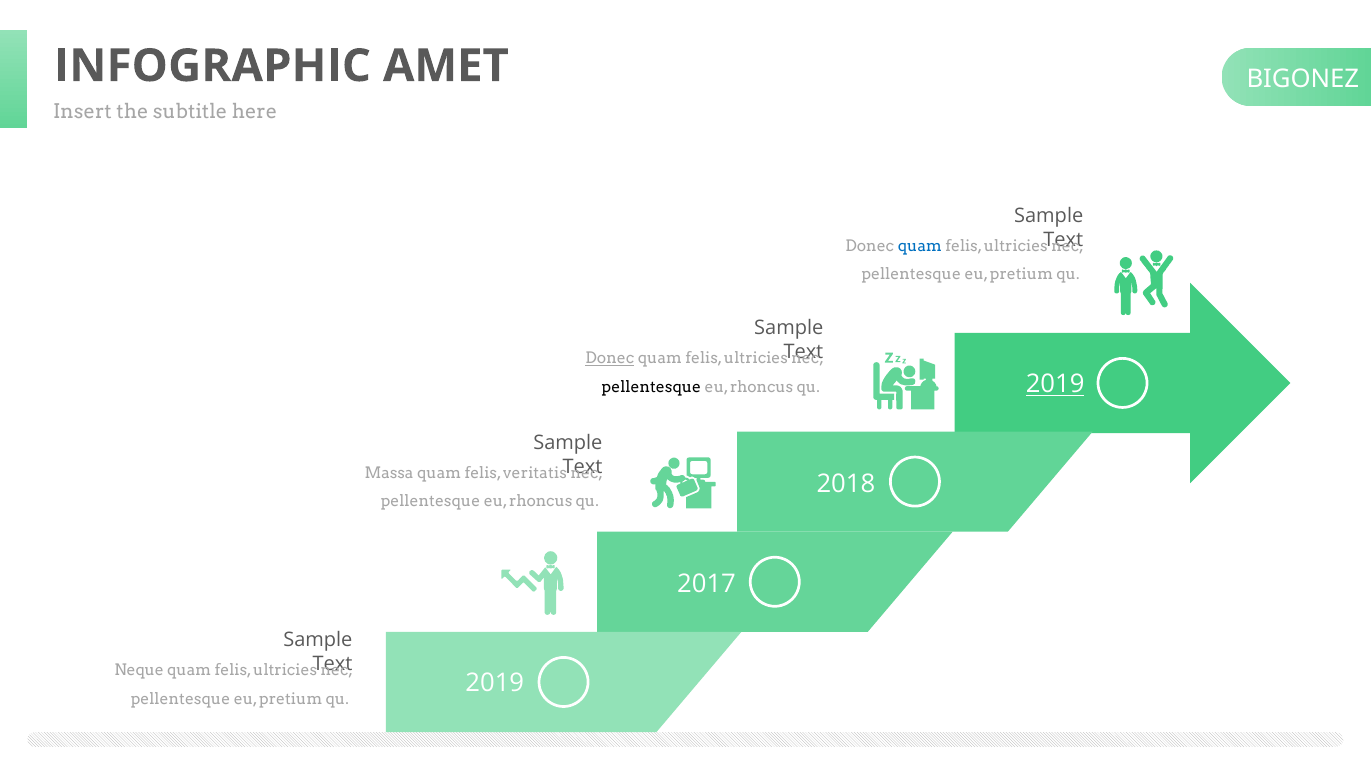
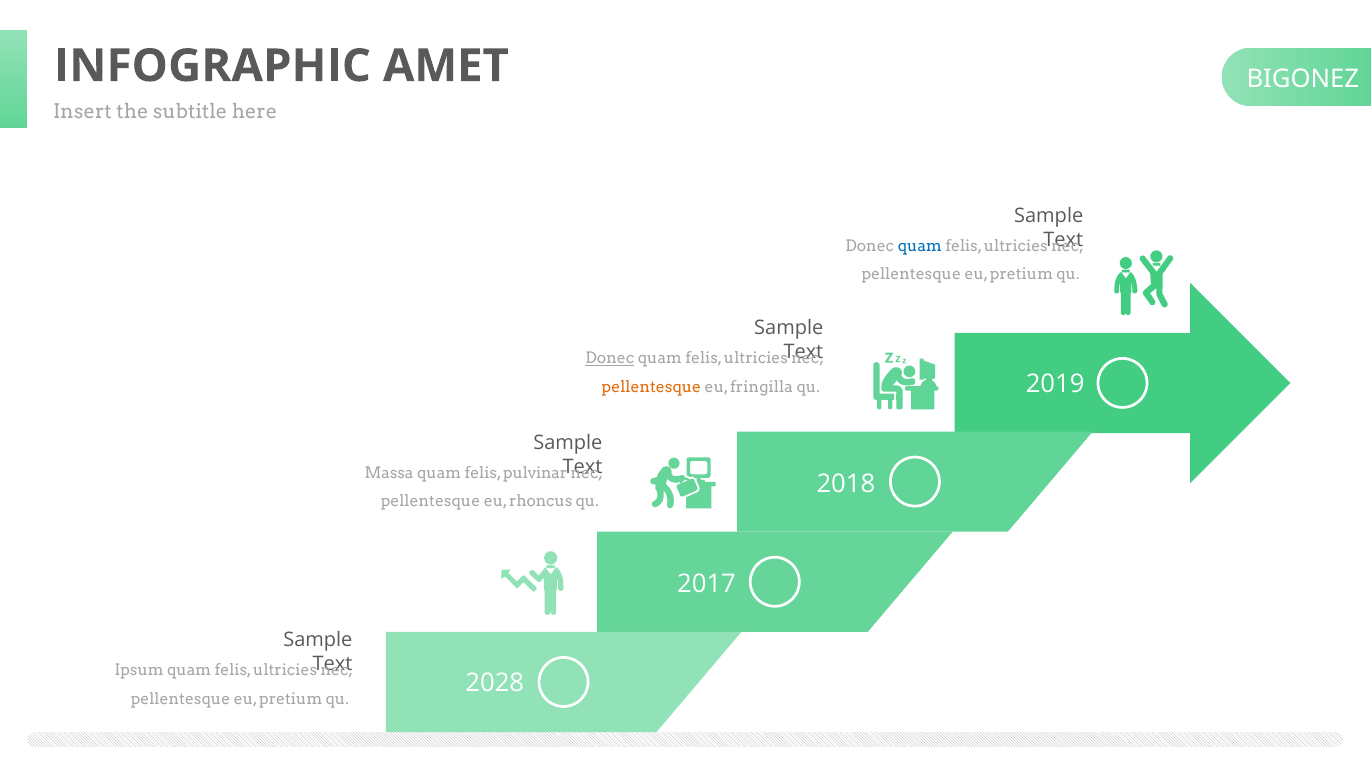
2019 underline: present -> none (1055, 385)
pellentesque colour: black -> orange (651, 387)
rhoncus: rhoncus -> fringilla (762, 387)
veritatis: veritatis -> pulvinar (535, 473)
Neque: Neque -> Ipsum (139, 671)
2019: 2019 -> 2028 (495, 684)
